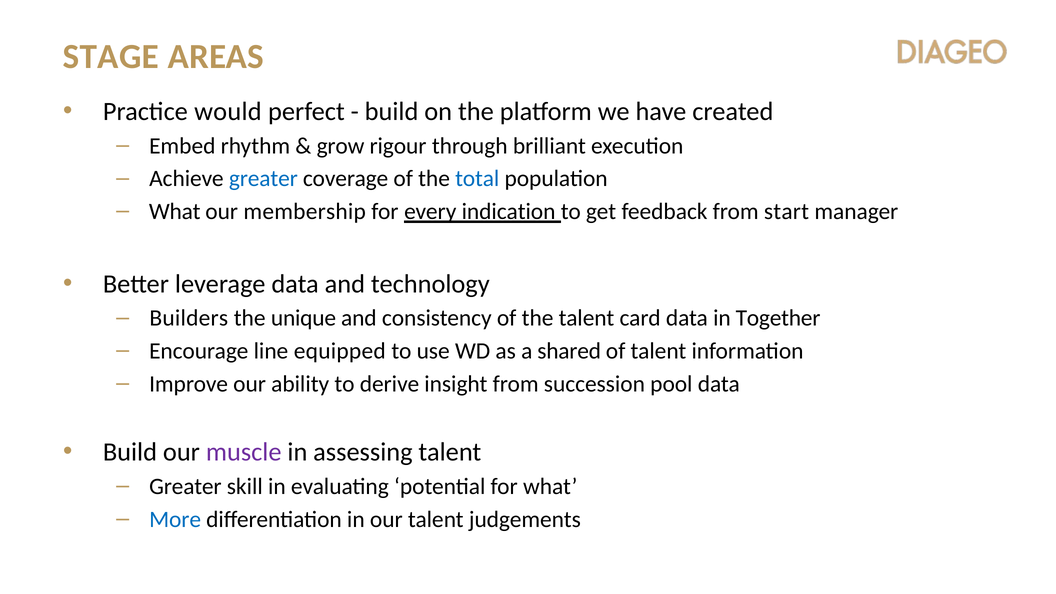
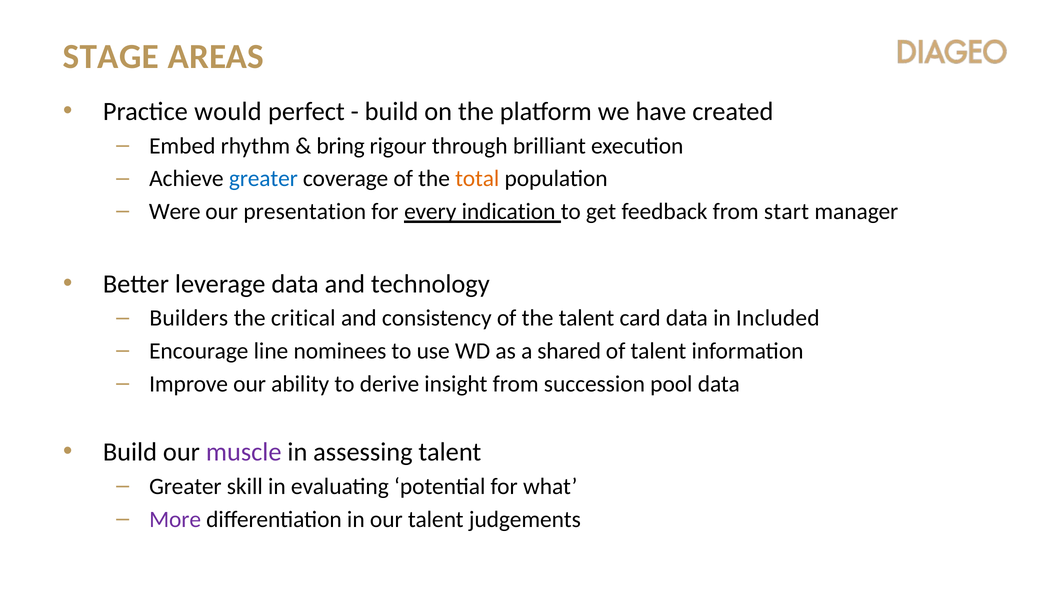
grow: grow -> bring (341, 146)
total colour: blue -> orange (477, 179)
What: What -> Were (175, 211)
membership: membership -> presentation (305, 211)
unique: unique -> critical (303, 318)
Together: Together -> Included (778, 318)
equipped: equipped -> nominees (340, 351)
More colour: blue -> purple (175, 519)
